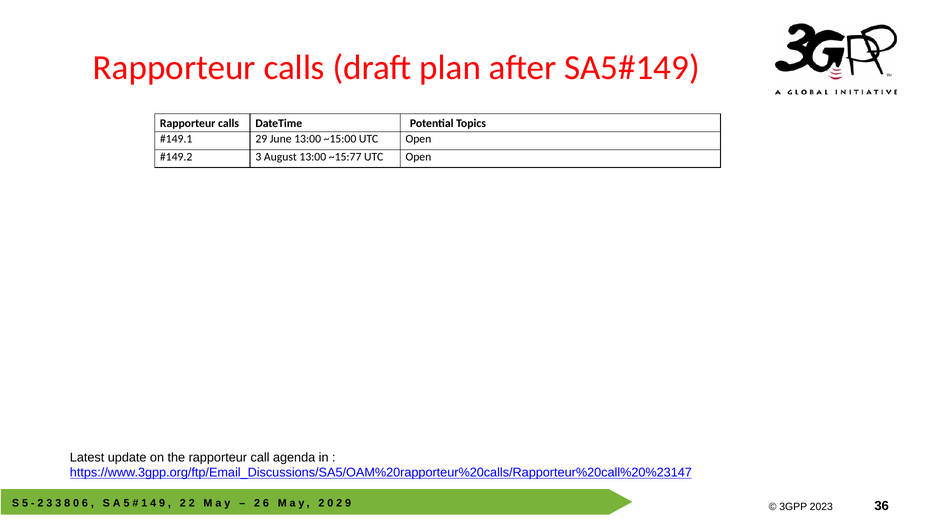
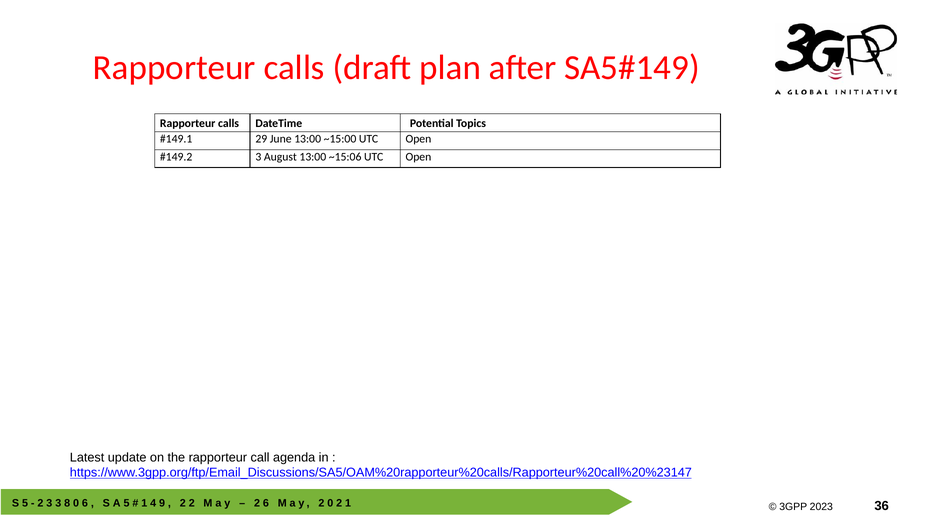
~15:77: ~15:77 -> ~15:06 (345, 157)
9: 9 -> 1 (348, 503)
